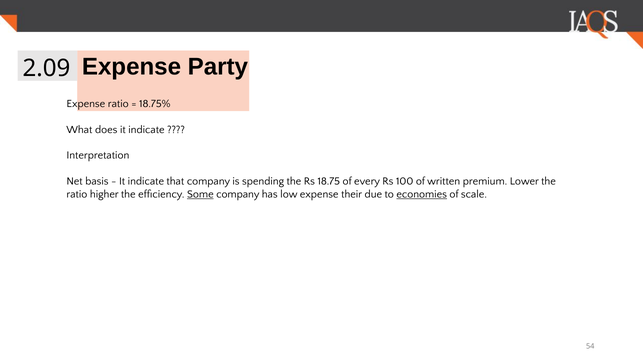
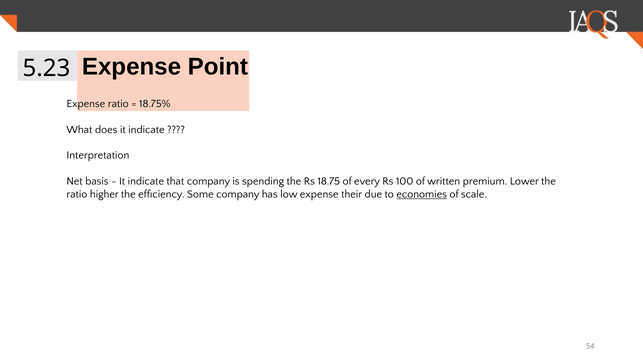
Party: Party -> Point (218, 67)
2.09: 2.09 -> 5.23 (46, 68)
Some underline: present -> none (200, 194)
